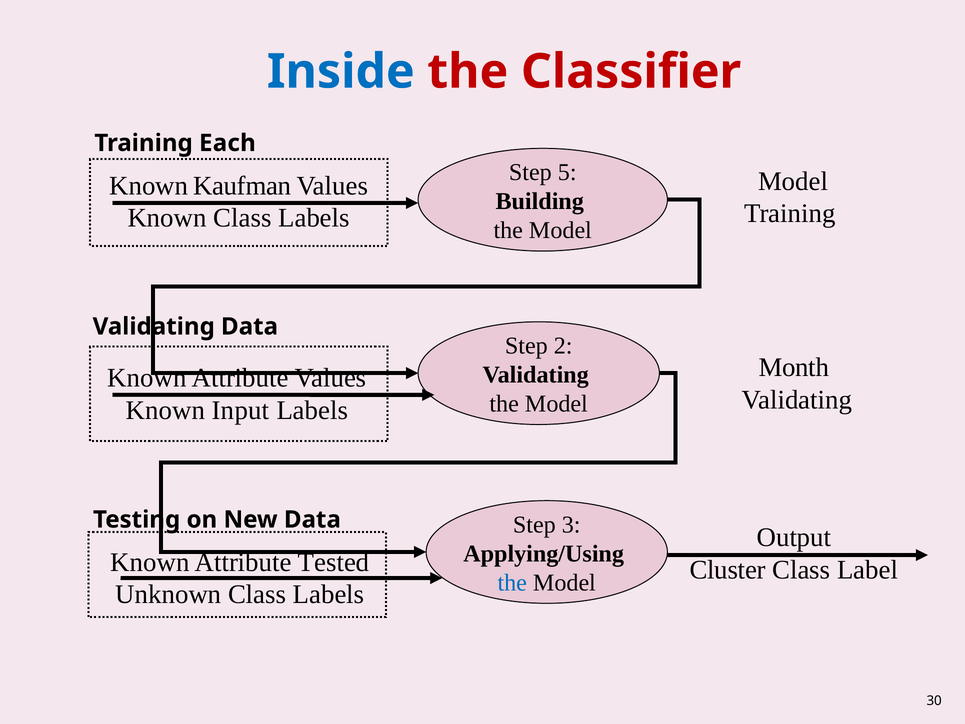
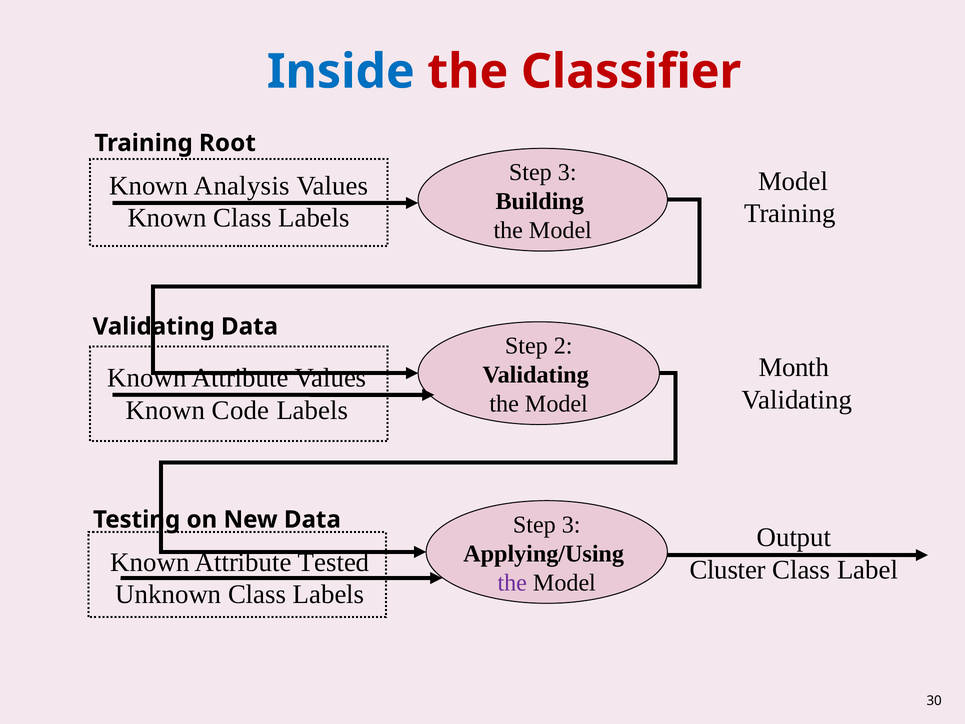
Each: Each -> Root (227, 143)
5: 5 -> 3 (567, 172)
Kaufman: Kaufman -> Analysis (242, 186)
Input: Input -> Code (241, 410)
the colour: blue -> purple (512, 582)
